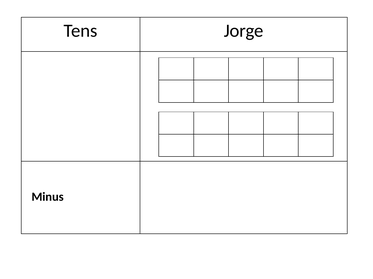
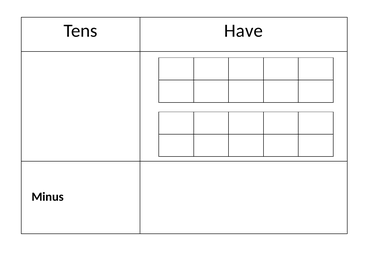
Jorge: Jorge -> Have (244, 31)
